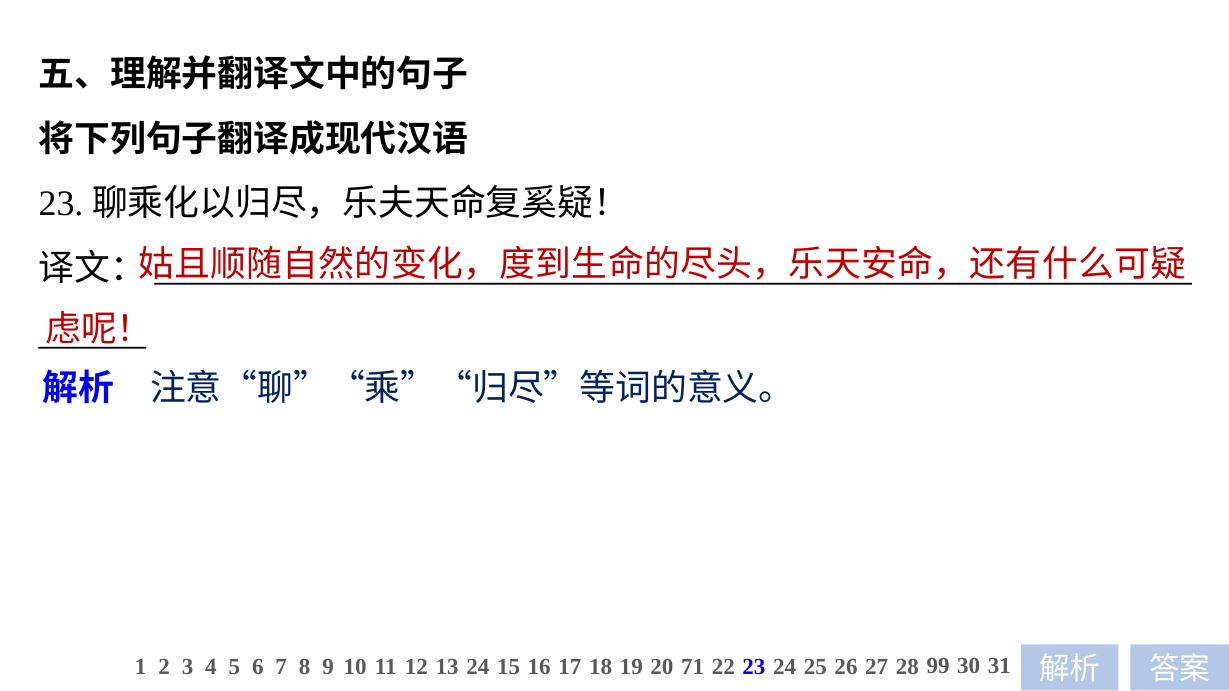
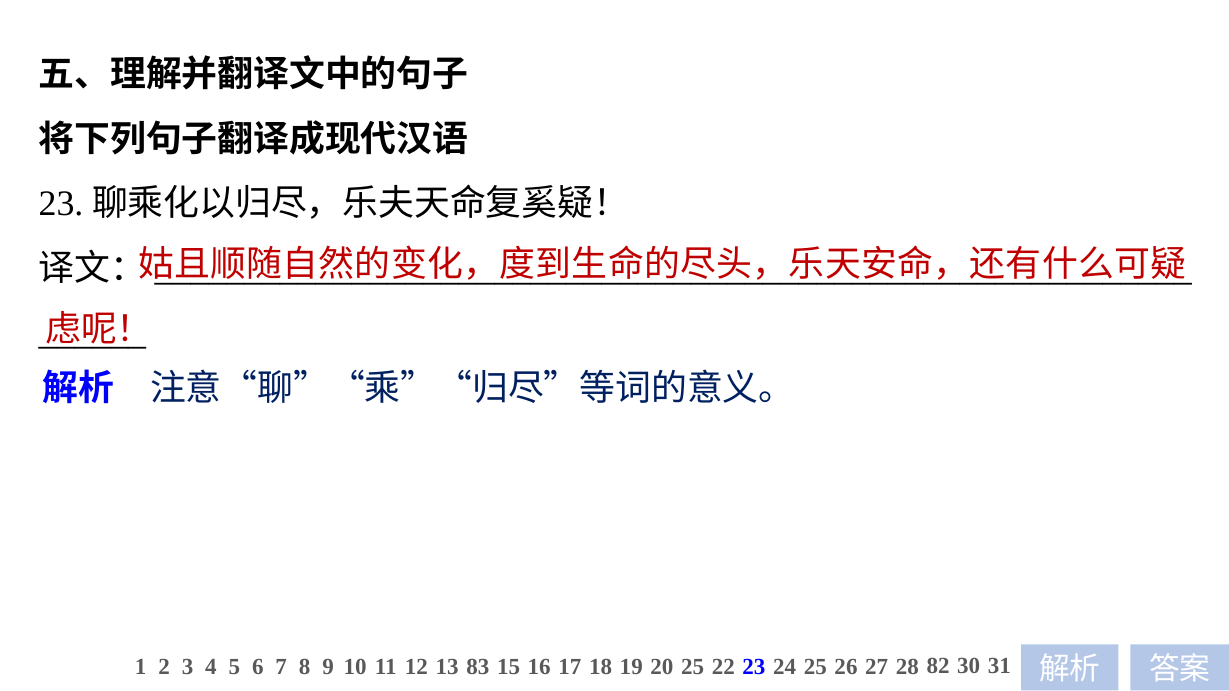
13 24: 24 -> 83 (478, 668)
20 71: 71 -> 25 (693, 668)
99: 99 -> 82 (938, 667)
